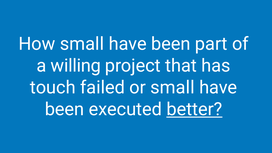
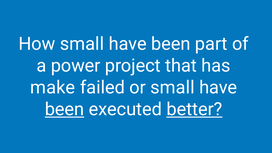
willing: willing -> power (76, 66)
touch: touch -> make (53, 88)
been underline: none -> present (64, 109)
